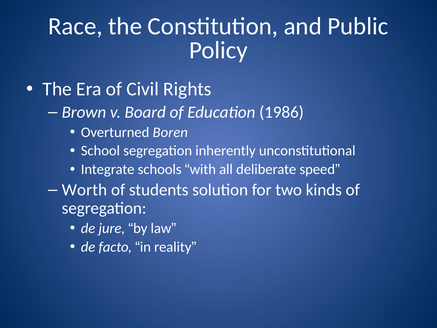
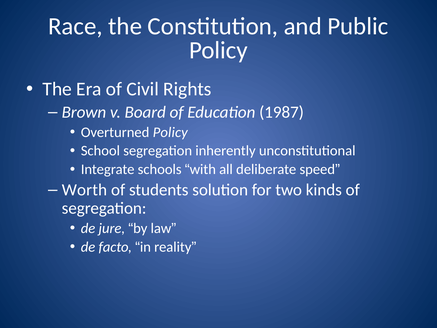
1986: 1986 -> 1987 (282, 112)
Overturned Boren: Boren -> Policy (170, 132)
